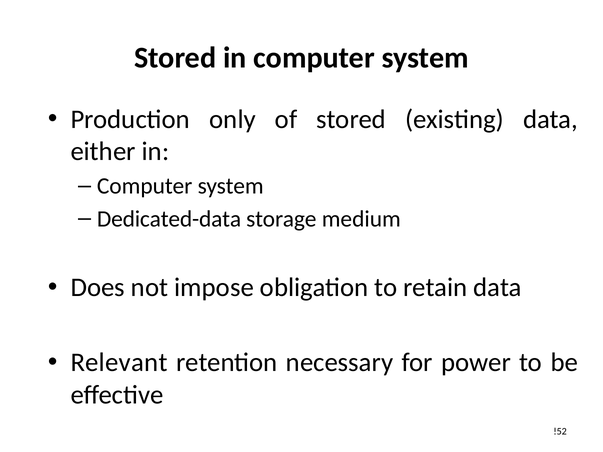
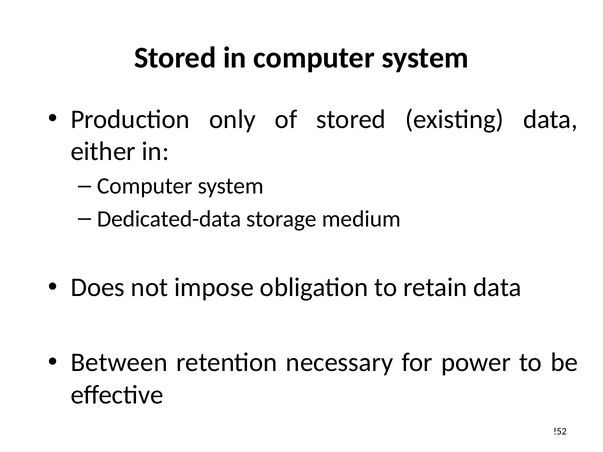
Relevant: Relevant -> Between (119, 363)
